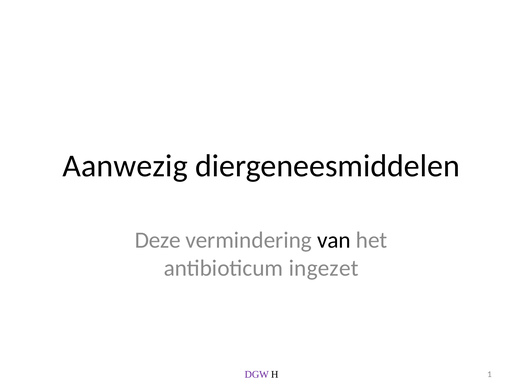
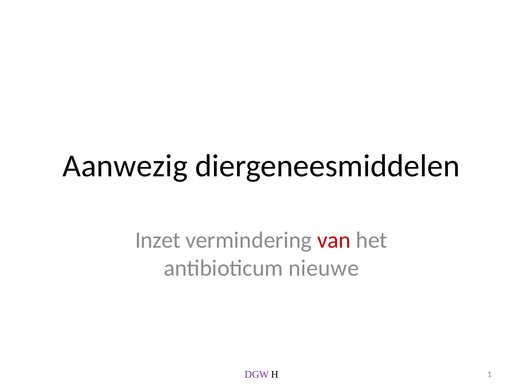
Deze: Deze -> Inzet (158, 240)
van colour: black -> red (334, 240)
ingezet: ingezet -> nieuwe (324, 268)
